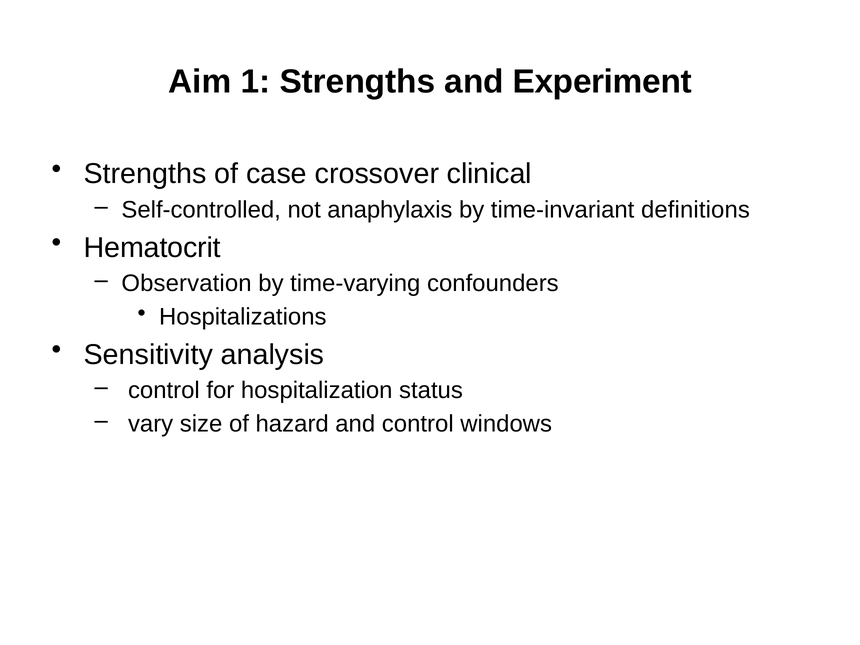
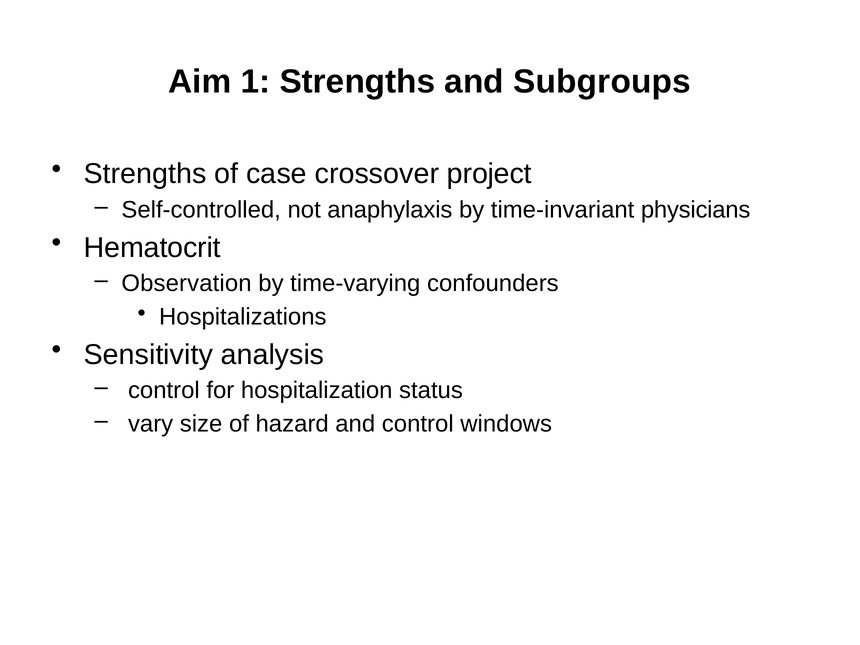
Experiment: Experiment -> Subgroups (602, 82)
clinical: clinical -> project (489, 174)
definitions: definitions -> physicians (696, 210)
